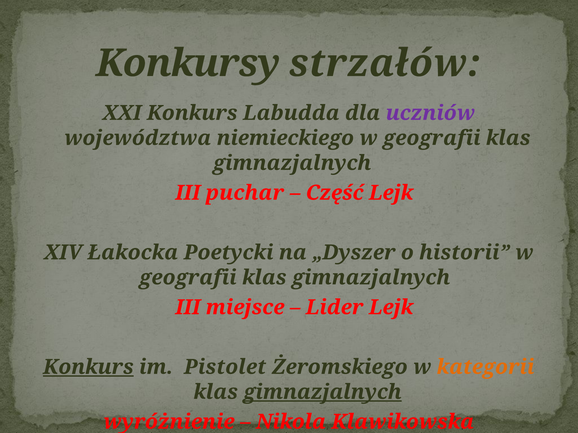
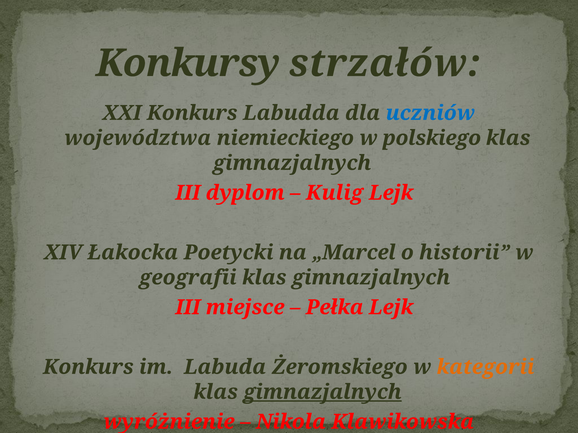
uczniów colour: purple -> blue (430, 113)
geografii: geografii -> polskiego (432, 138)
puchar: puchar -> dyplom (245, 193)
Część: Część -> Kulig (334, 193)
„Dyszer: „Dyszer -> „Marcel (354, 253)
Lider: Lider -> Pełka (335, 308)
Konkurs underline: present -> none (88, 367)
Pistolet: Pistolet -> Labuda (225, 367)
